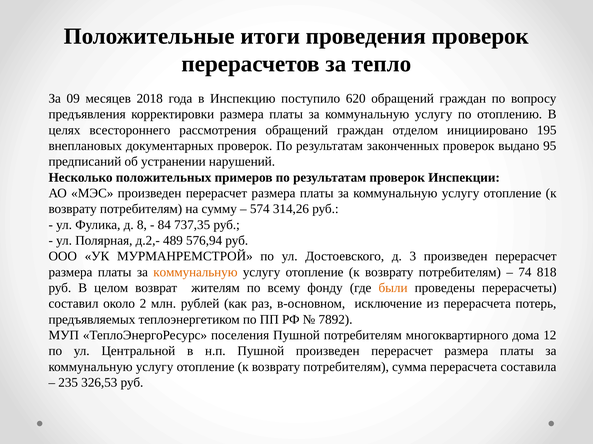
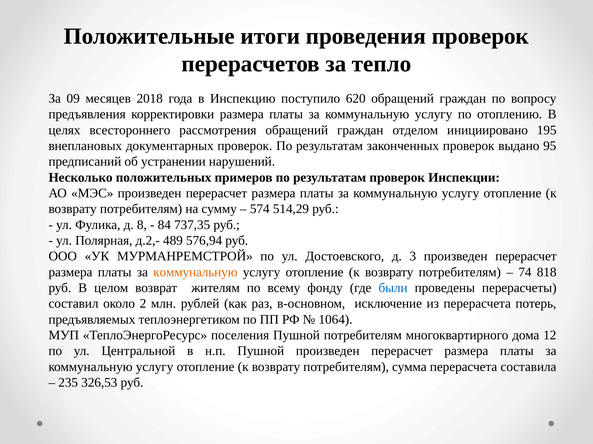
314,26: 314,26 -> 514,29 (291, 209)
были colour: orange -> blue (393, 288)
7892: 7892 -> 1064 (336, 320)
